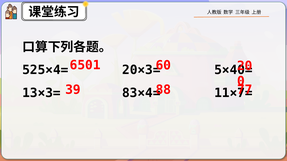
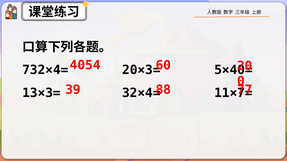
6501: 6501 -> 4054 (85, 65)
525×4=: 525×4= -> 732×4= (45, 70)
83×4=: 83×4= -> 32×4= (141, 93)
